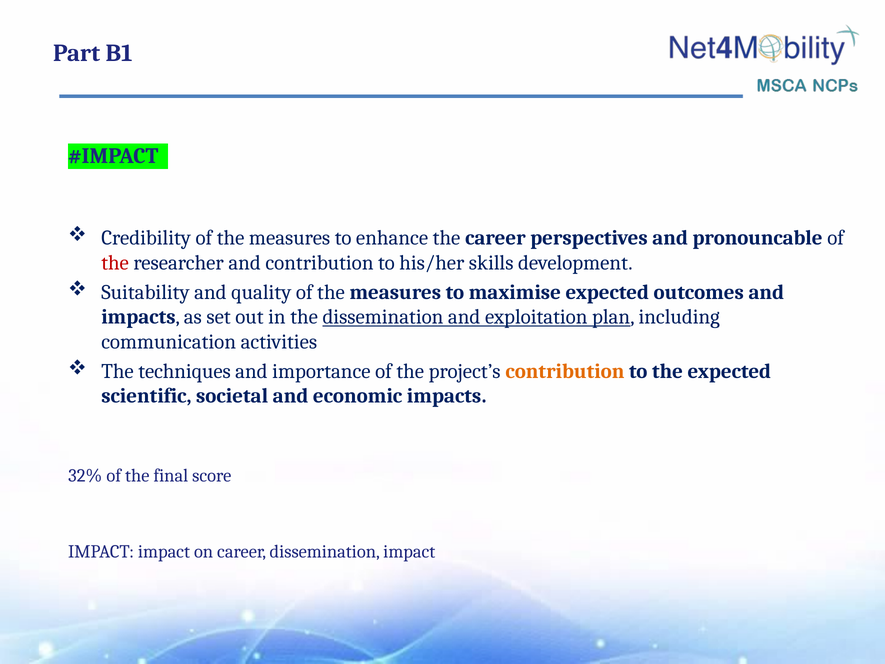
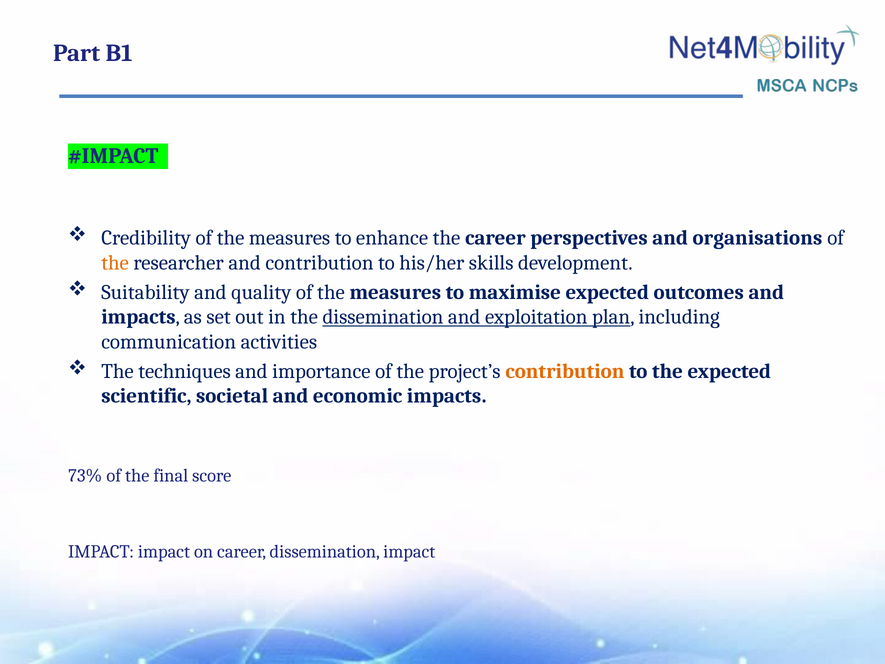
pronouncable: pronouncable -> organisations (757, 238)
the colour: red -> orange (115, 263)
32%: 32% -> 73% (85, 476)
